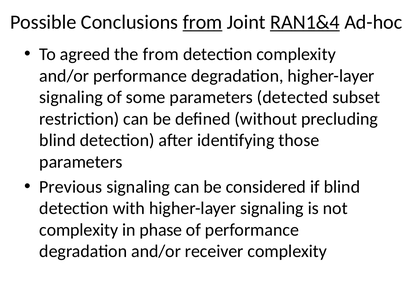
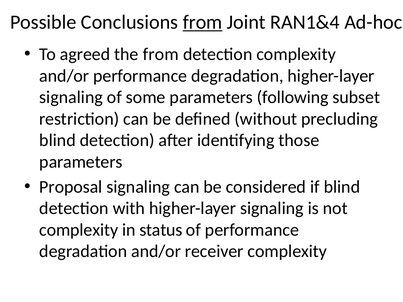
RAN1&4 underline: present -> none (305, 22)
detected: detected -> following (293, 97)
Previous: Previous -> Proposal (71, 187)
phase: phase -> status (161, 230)
